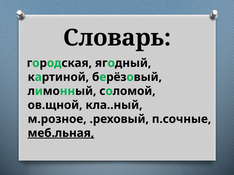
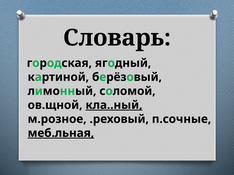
кла..ный underline: none -> present (114, 105)
